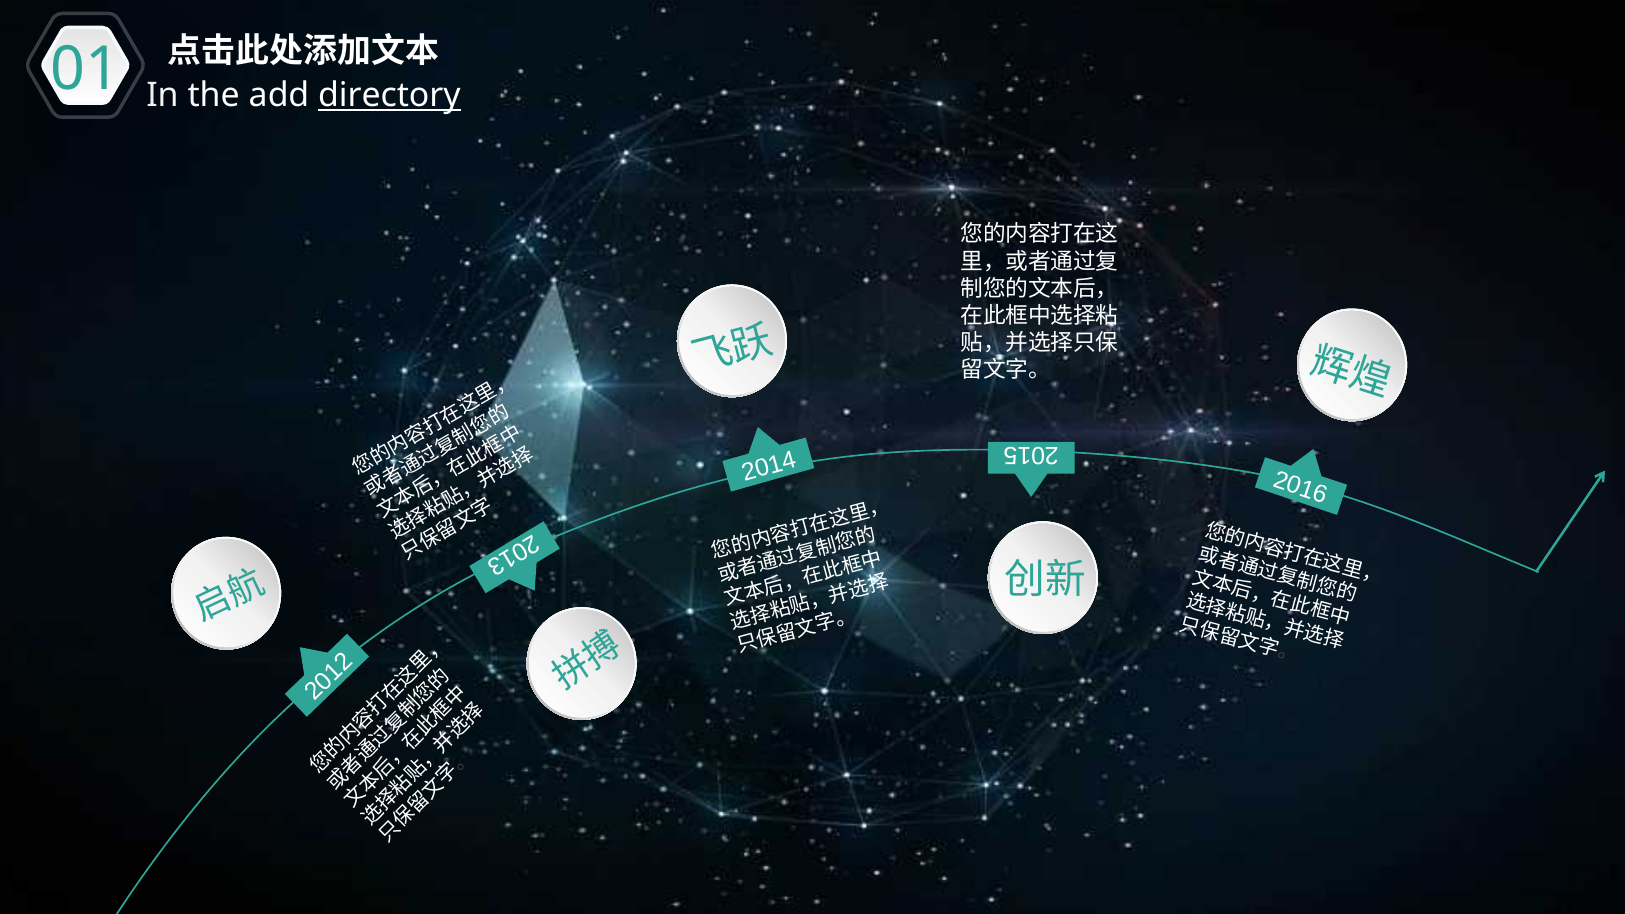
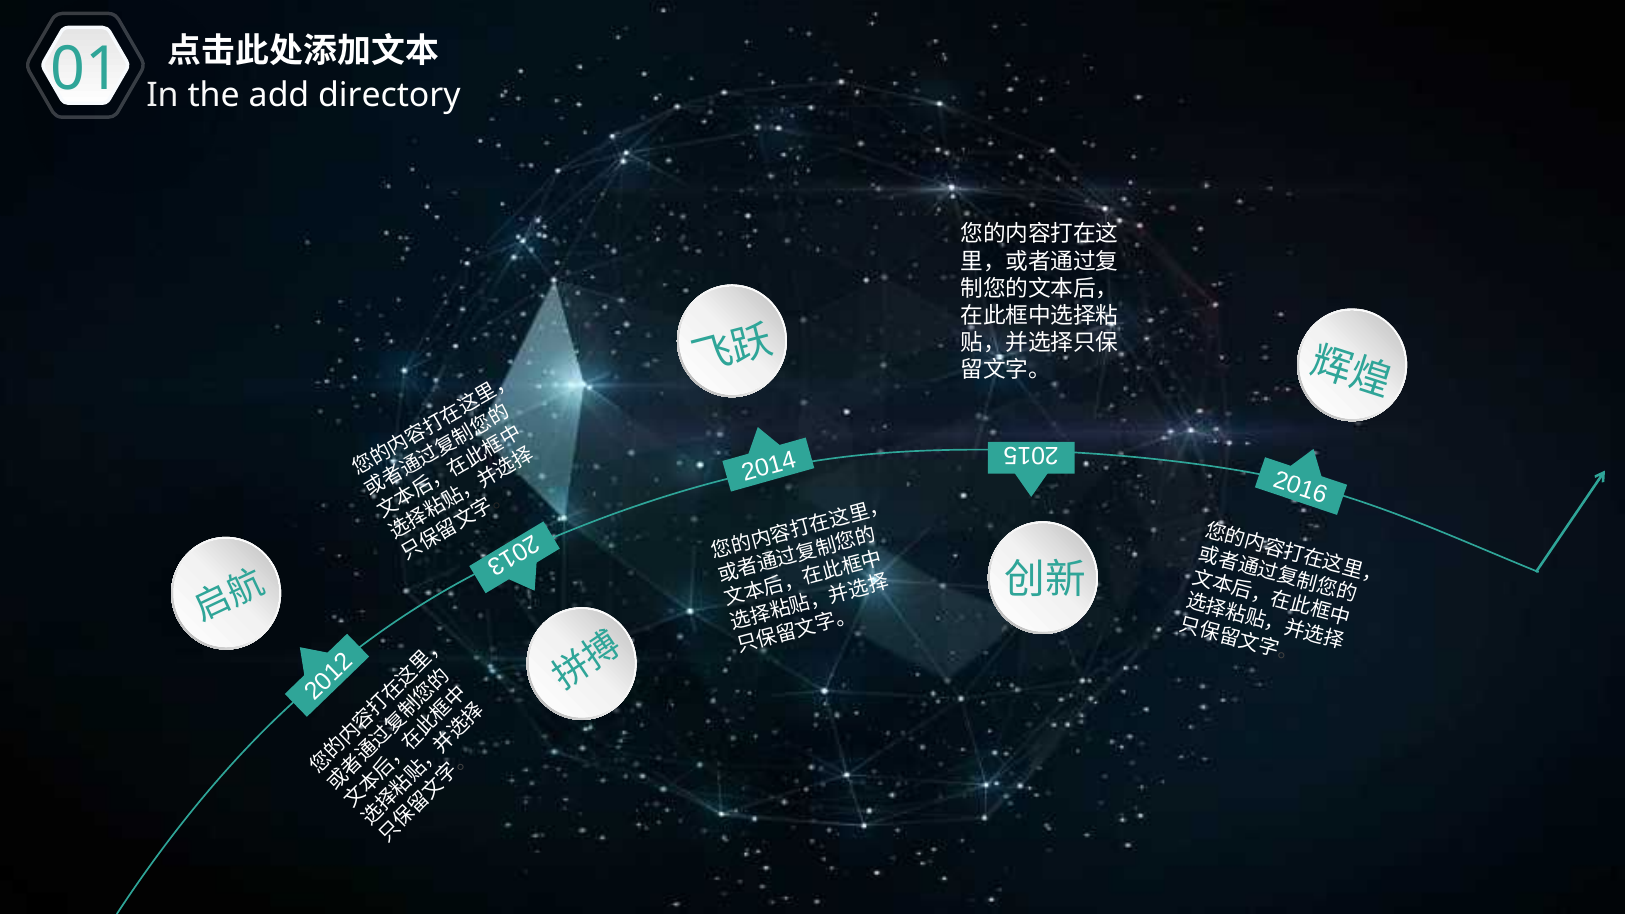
directory underline: present -> none (389, 96)
